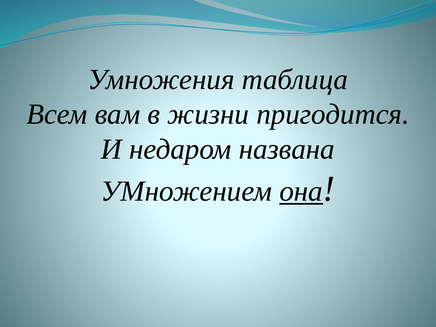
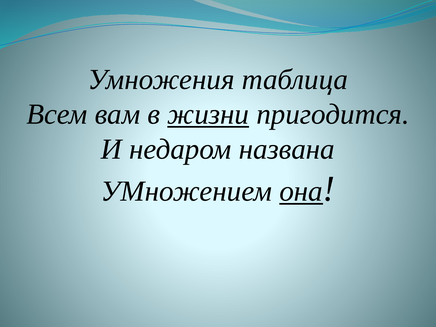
жизни underline: none -> present (208, 114)
